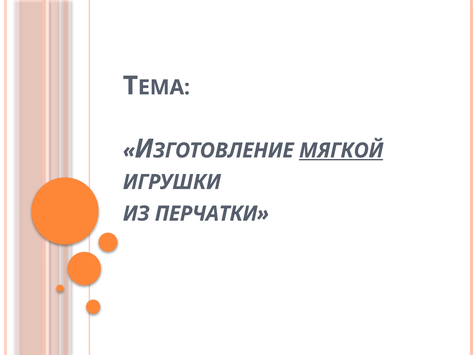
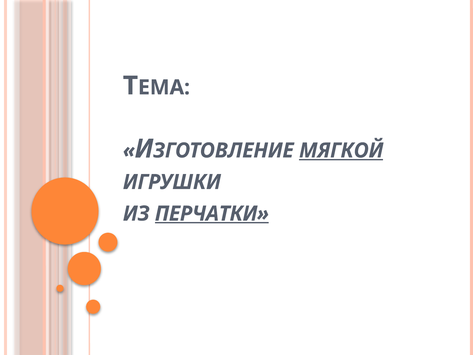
ПЕРЧАТКИ underline: none -> present (212, 214)
